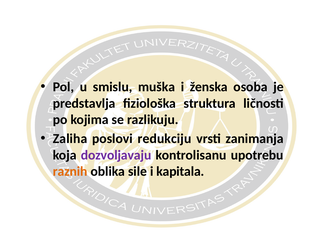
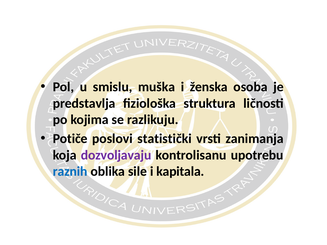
Zaliha: Zaliha -> Potiče (70, 139)
redukciju: redukciju -> statistički (165, 139)
raznih colour: orange -> blue (70, 172)
